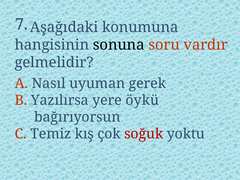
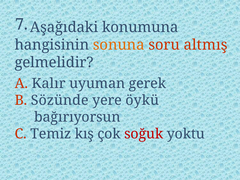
sonuna colour: black -> orange (119, 45)
vardır: vardır -> altmış (206, 45)
Nasıl: Nasıl -> Kalır (49, 84)
Yazılırsa: Yazılırsa -> Sözünde (60, 100)
